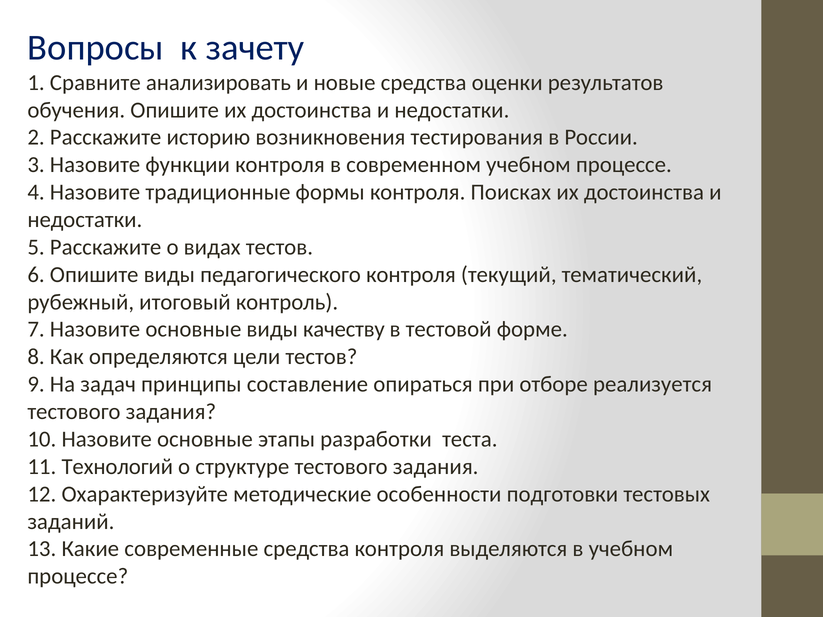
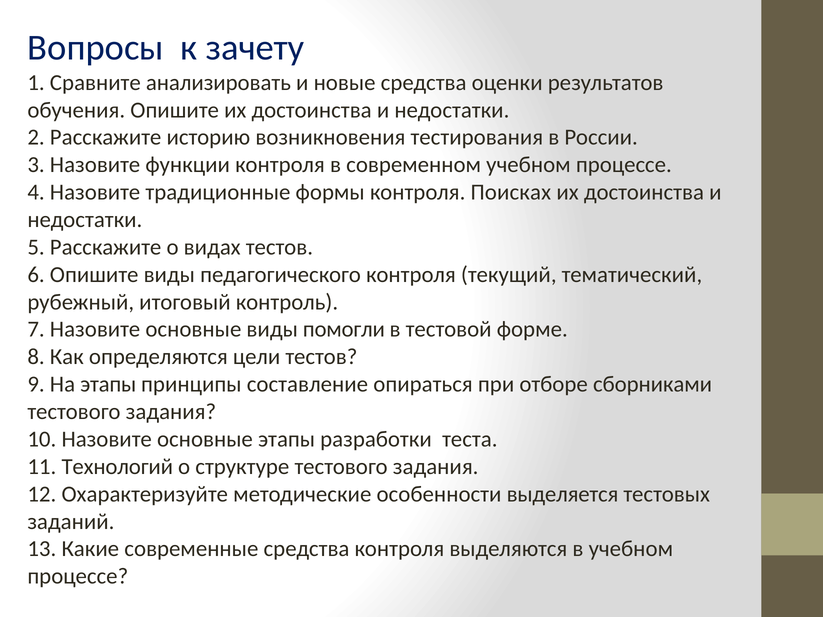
качеству: качеству -> помогли (344, 330)
На задач: задач -> этапы (108, 384)
реализуется: реализуется -> сборниками (653, 384)
подготовки: подготовки -> выделяется (563, 494)
